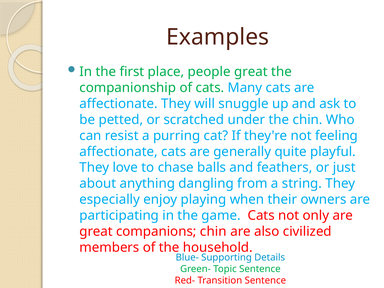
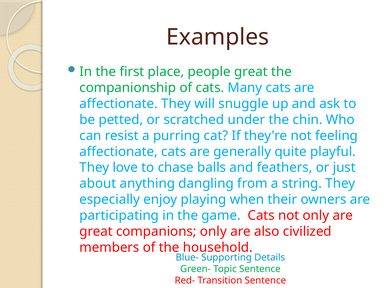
companions chin: chin -> only (213, 232)
